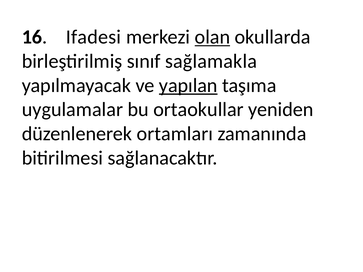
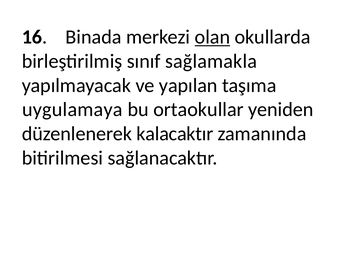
Ifadesi: Ifadesi -> Binada (93, 37)
yapılan underline: present -> none (188, 85)
uygulamalar: uygulamalar -> uygulamaya (72, 110)
ortamları: ortamları -> kalacaktır (175, 134)
